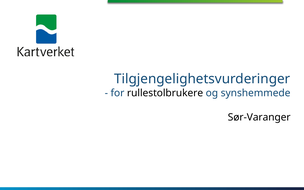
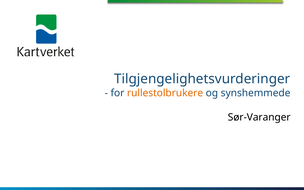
rullestolbrukere colour: black -> orange (165, 93)
